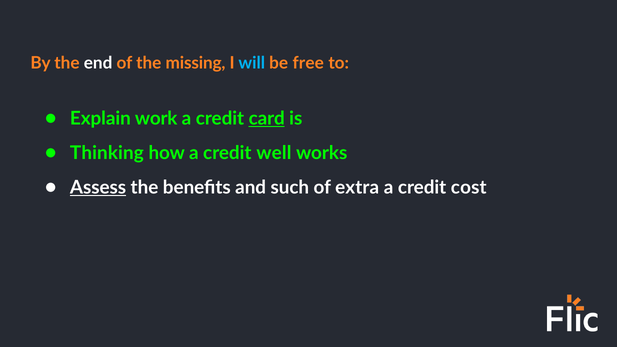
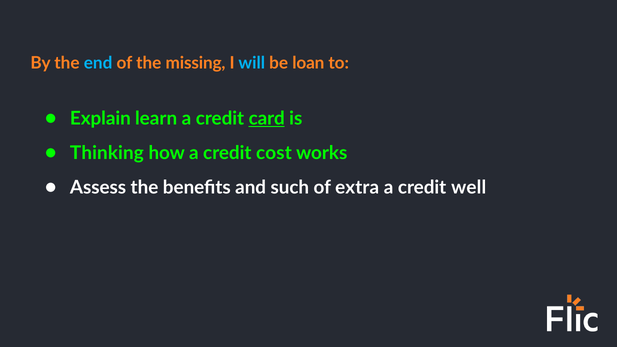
end colour: white -> light blue (98, 63)
free: free -> loan (308, 63)
work: work -> learn (156, 118)
well: well -> cost (274, 153)
Assess underline: present -> none (98, 188)
cost: cost -> well (469, 188)
